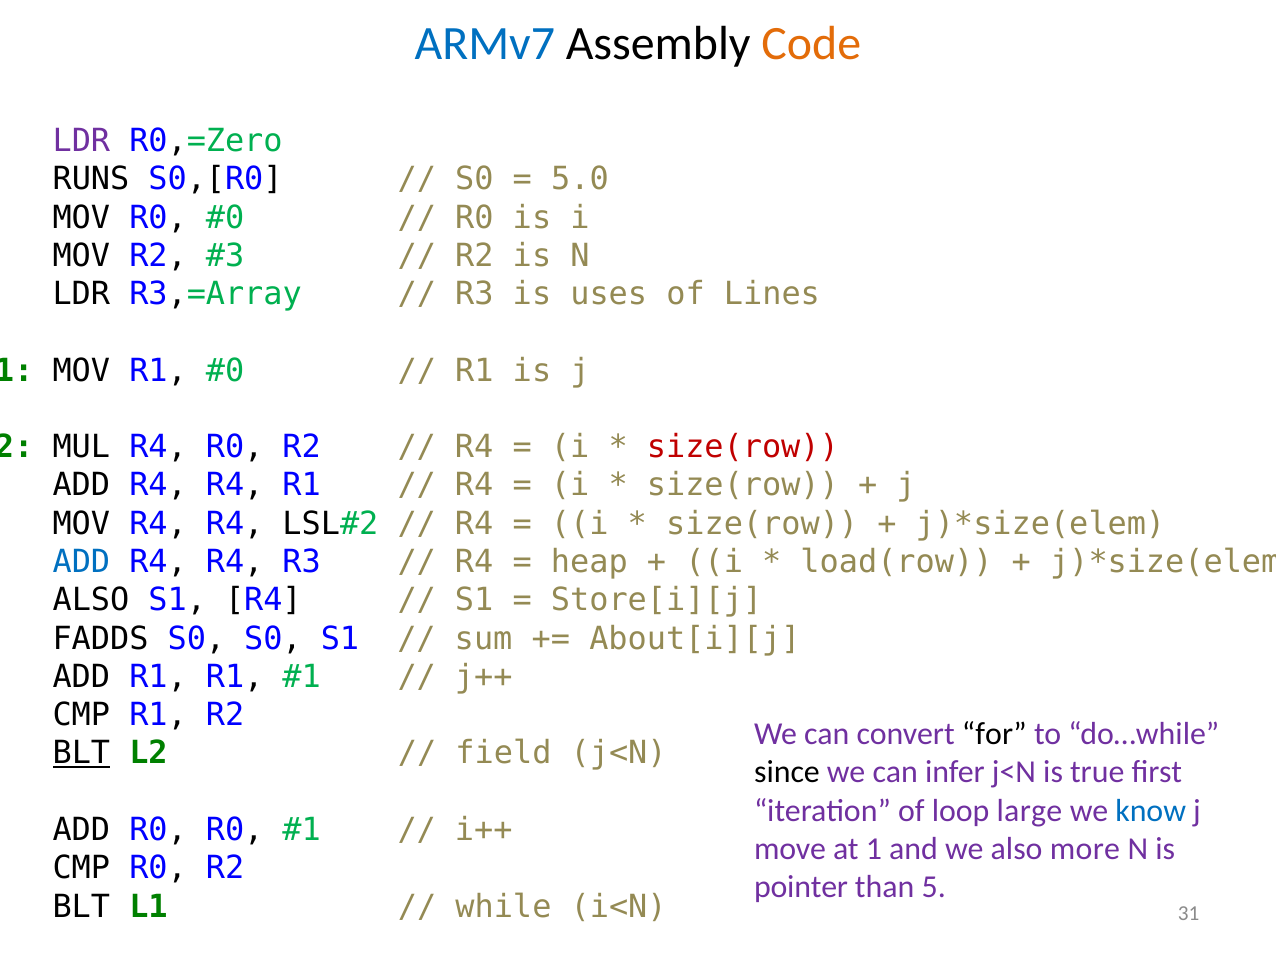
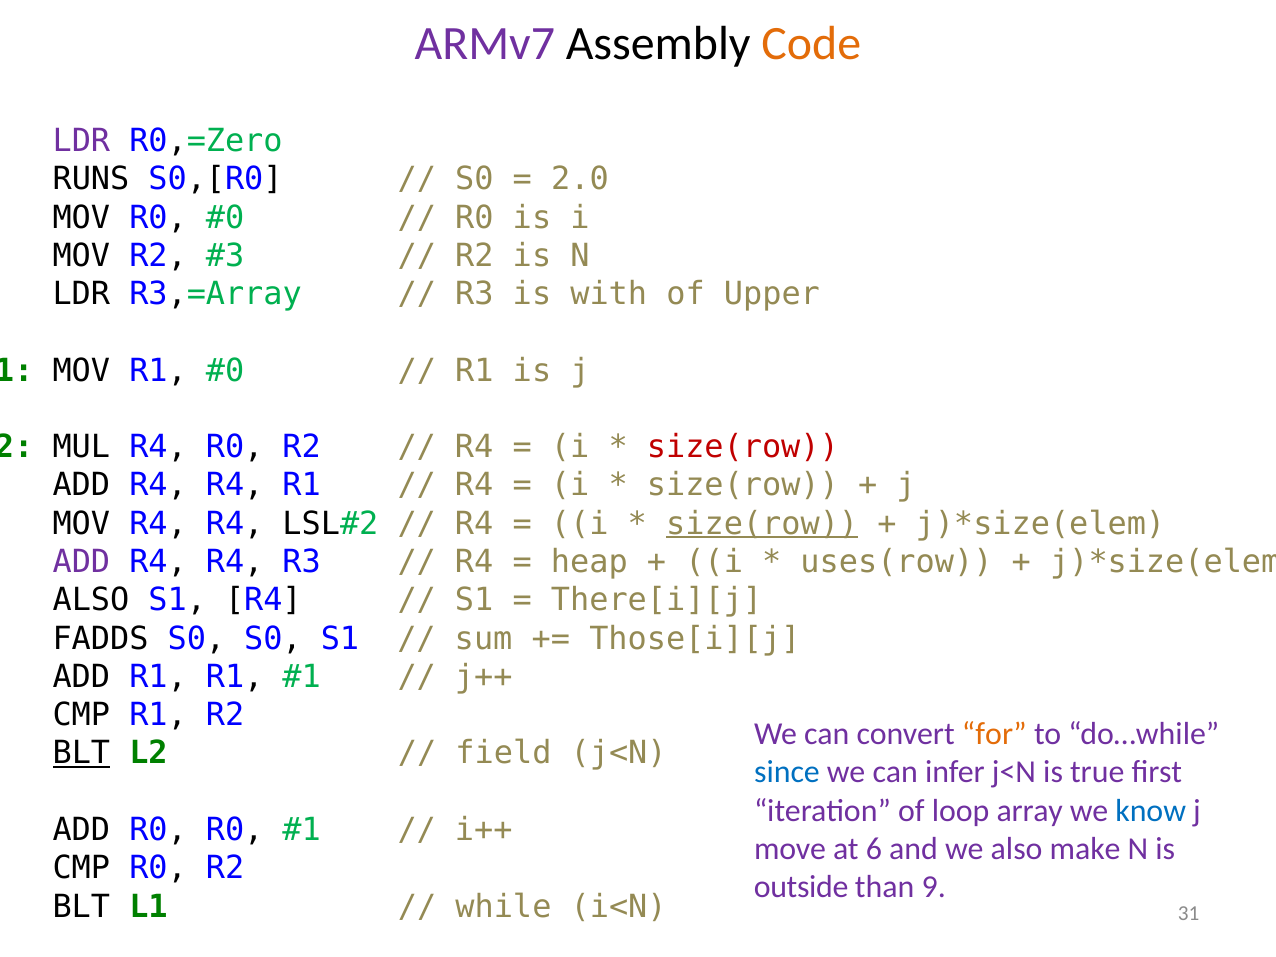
ARMv7 colour: blue -> purple (485, 44)
5.0: 5.0 -> 2.0 (580, 179)
uses: uses -> with (609, 294)
Lines: Lines -> Upper (772, 294)
size(row underline: none -> present (762, 524)
ADD colour: blue -> purple (81, 562)
load(row: load(row -> uses(row (896, 562)
Store[i][j: Store[i][j -> There[i][j (657, 600)
About[i][j: About[i][j -> Those[i][j (695, 639)
for colour: black -> orange (994, 734)
since colour: black -> blue (787, 772)
large: large -> array (1030, 810)
1: 1 -> 6 (874, 849)
more: more -> make (1085, 849)
pointer: pointer -> outside (801, 887)
5: 5 -> 9 (934, 887)
